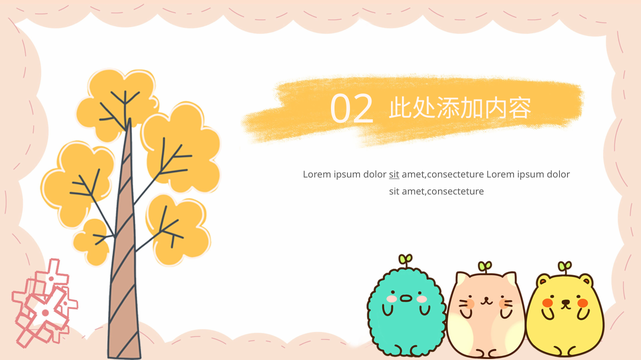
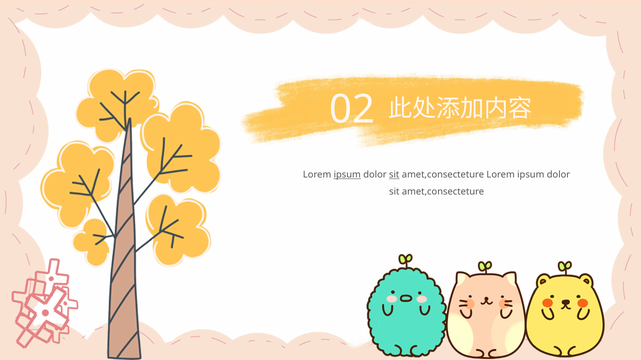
ipsum underline: none -> present (347, 175)
